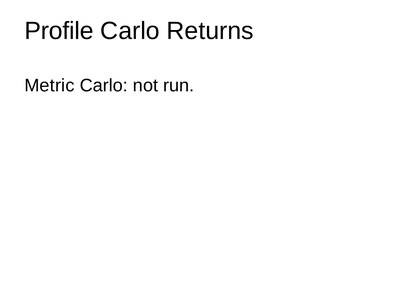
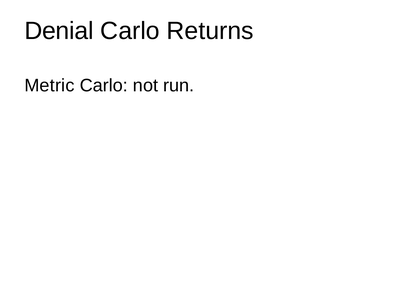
Profile: Profile -> Denial (59, 31)
